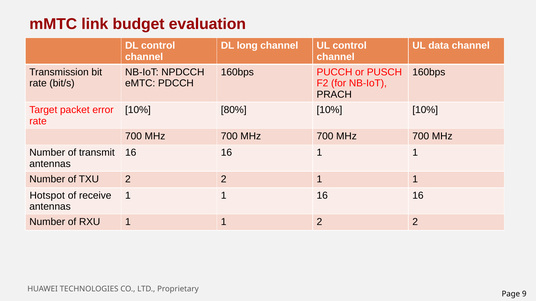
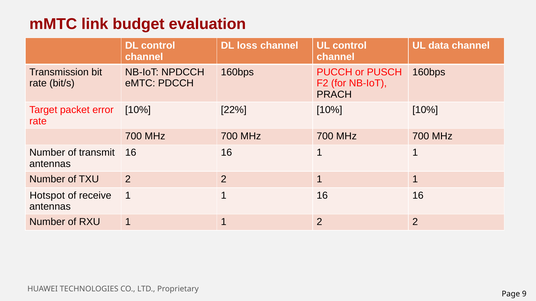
long: long -> loss (247, 46)
80%: 80% -> 22% (234, 110)
